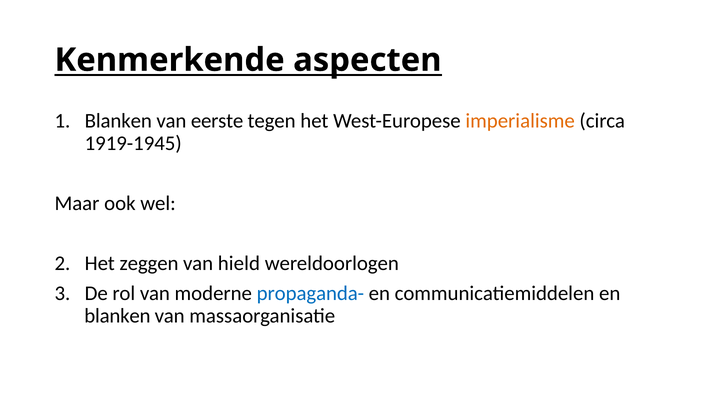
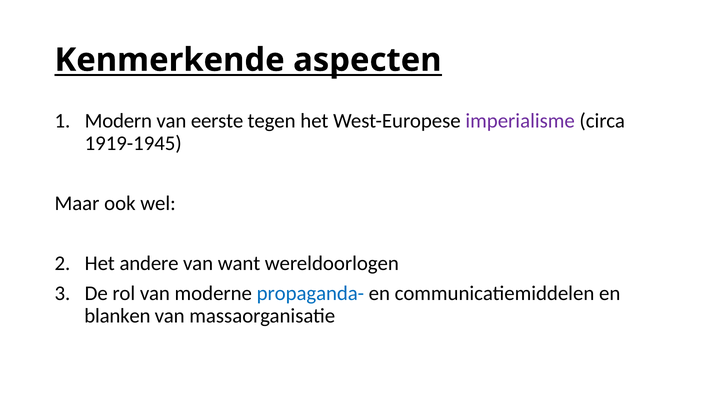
Blanken: Blanken -> Modern (118, 121)
imperialisme colour: orange -> purple (520, 121)
zeggen: zeggen -> andere (149, 263)
hield: hield -> want (239, 263)
